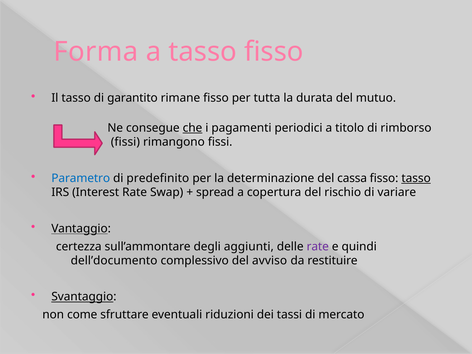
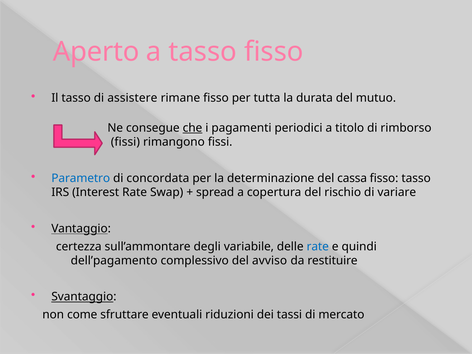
Forma: Forma -> Aperto (96, 52)
garantito: garantito -> assistere (132, 98)
predefinito: predefinito -> concordata (158, 178)
tasso underline: present -> none (416, 178)
aggiunti: aggiunti -> variabile (249, 246)
rate colour: purple -> blue (318, 246)
dell’documento: dell’documento -> dell’pagamento (114, 261)
